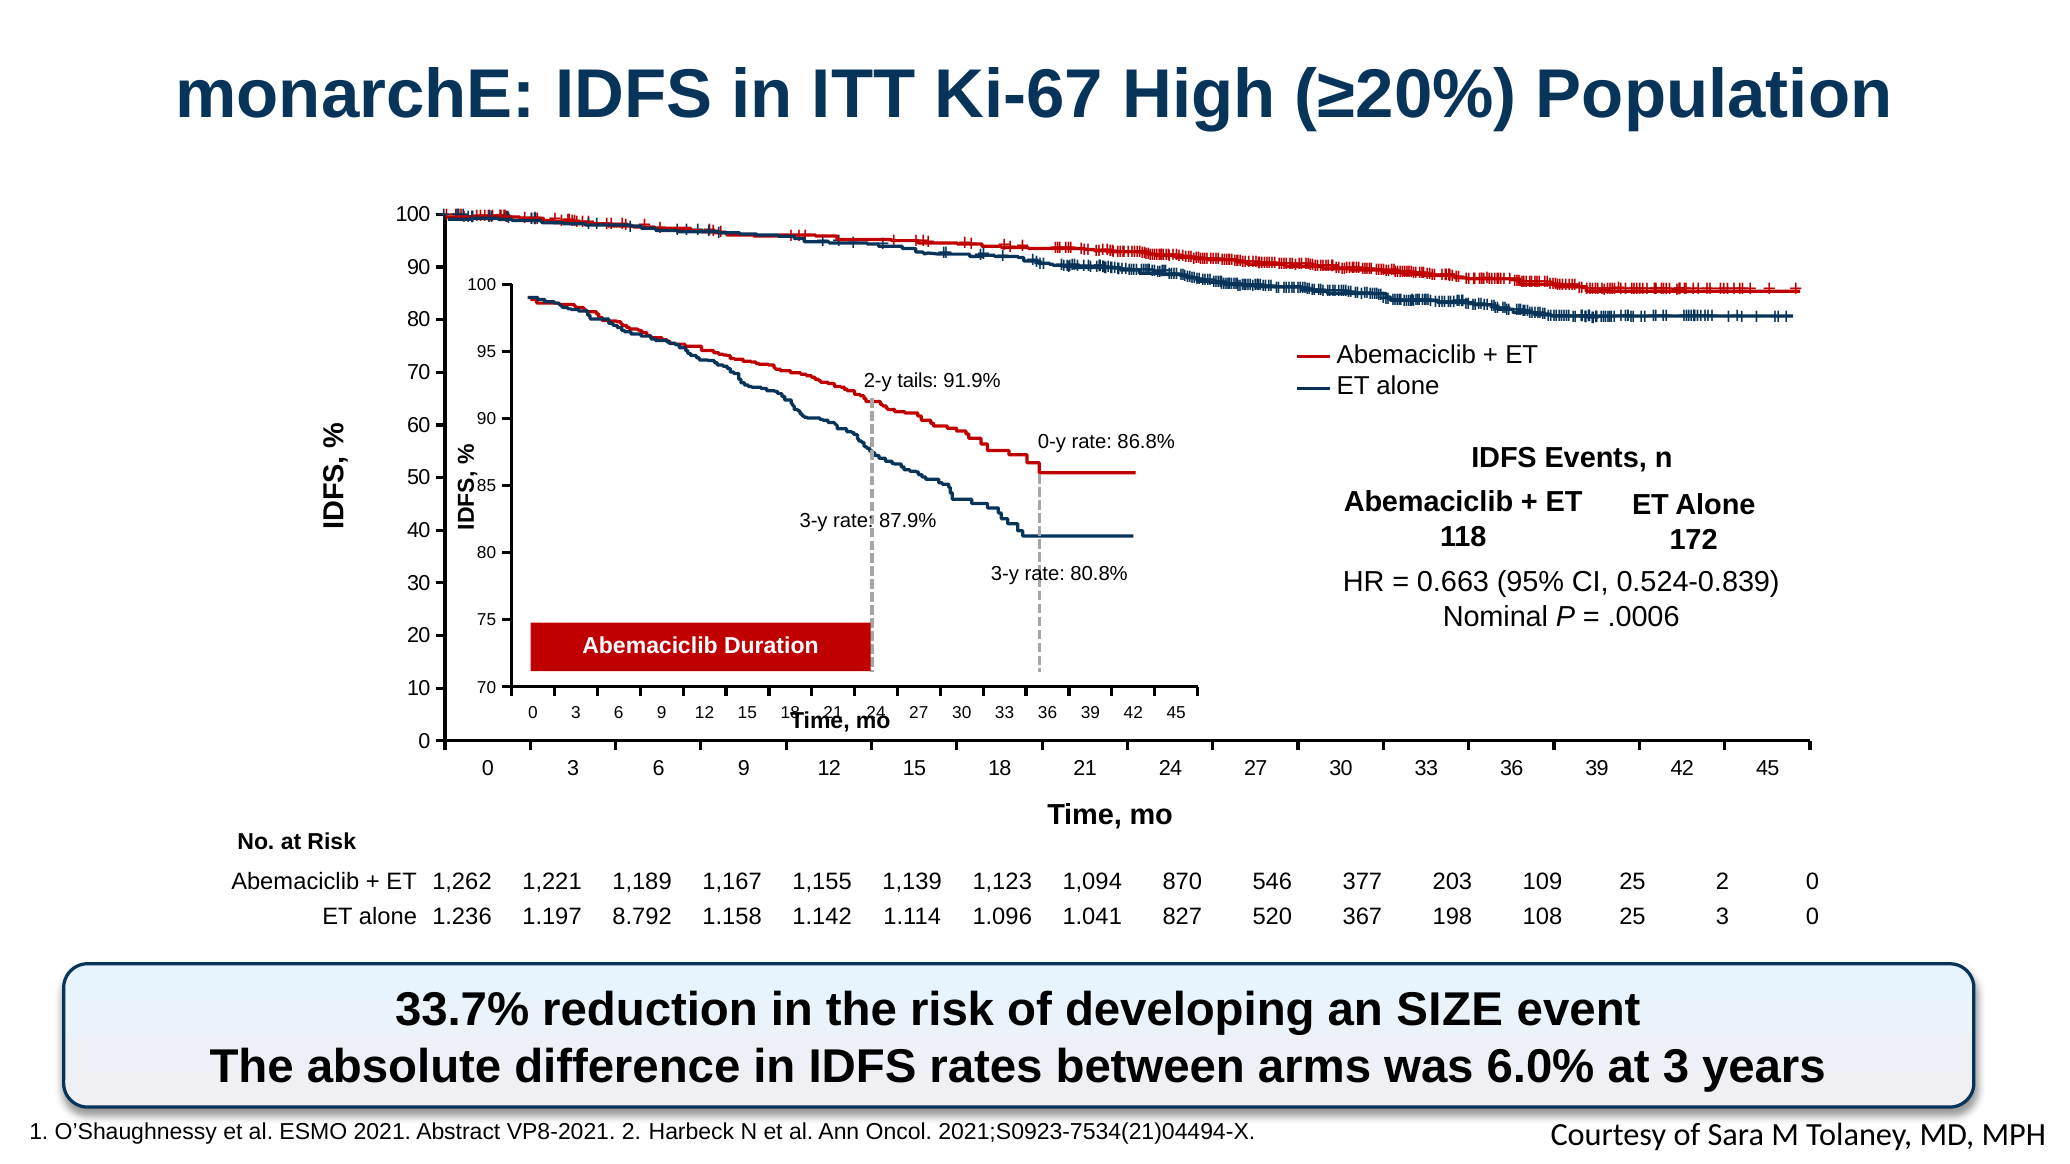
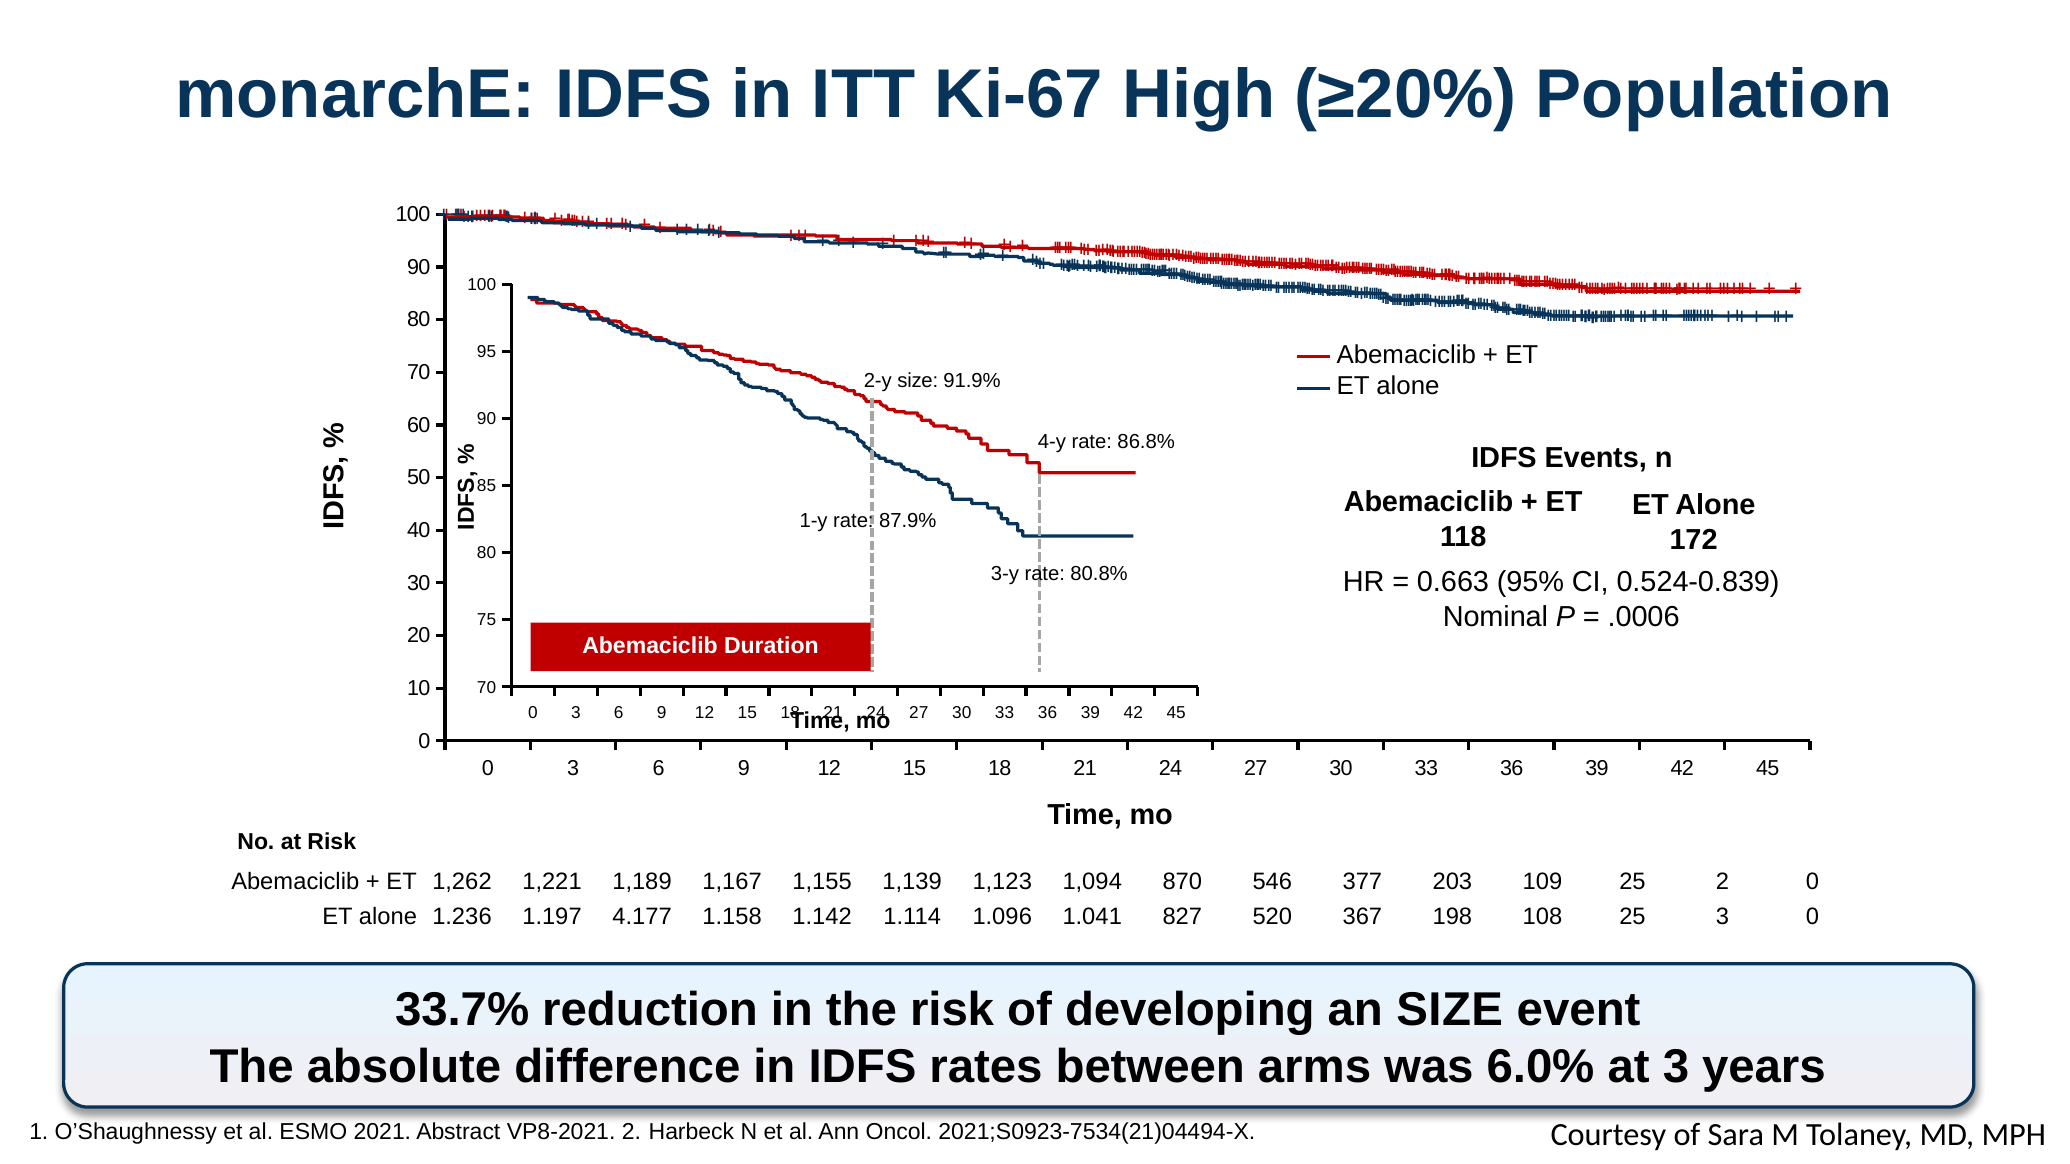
2-y tails: tails -> size (918, 381)
0-y: 0-y -> 4-y (1052, 442)
3-y: 3-y -> 1-y (814, 521)
8.792: 8.792 -> 4.177 (642, 917)
